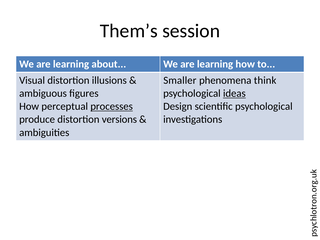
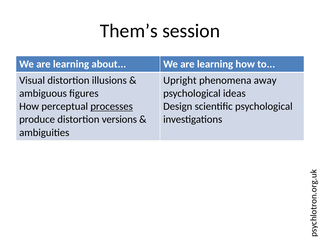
Smaller: Smaller -> Upright (180, 80)
think: think -> away (265, 80)
ideas underline: present -> none (234, 93)
